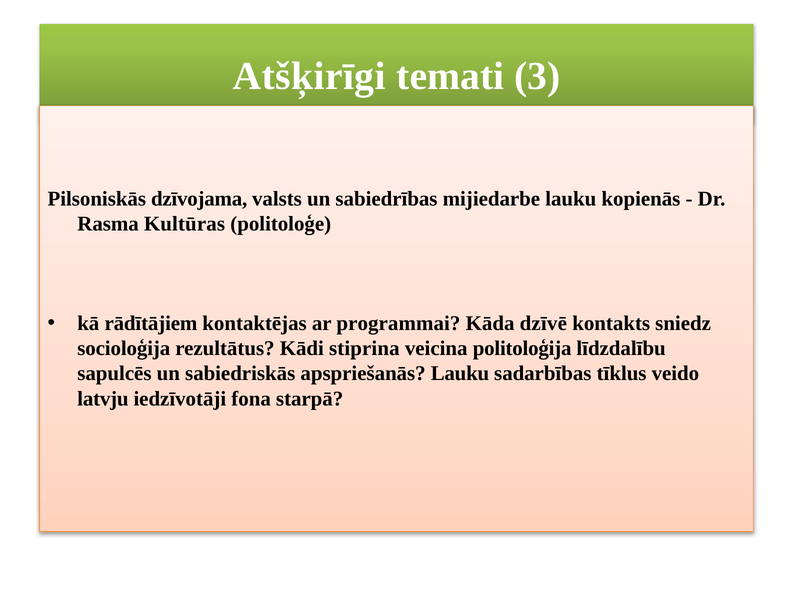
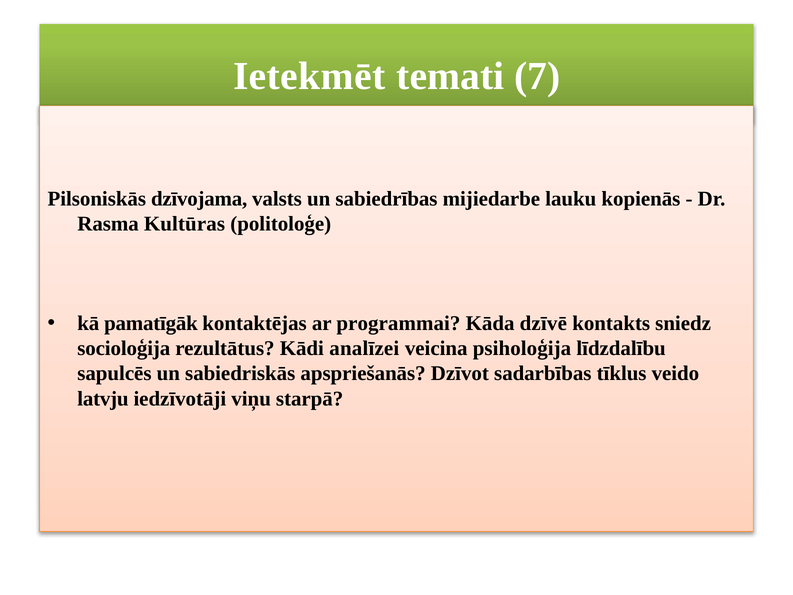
Atšķirīgi: Atšķirīgi -> Ietekmēt (309, 76)
3: 3 -> 7 (537, 76)
rādītājiem: rādītājiem -> pamatīgāk (151, 323)
stiprina: stiprina -> analīzei (364, 348)
politoloģija: politoloģija -> psiholoģija (522, 348)
apspriešanās Lauku: Lauku -> Dzīvot (460, 373)
fona: fona -> viņu (251, 399)
